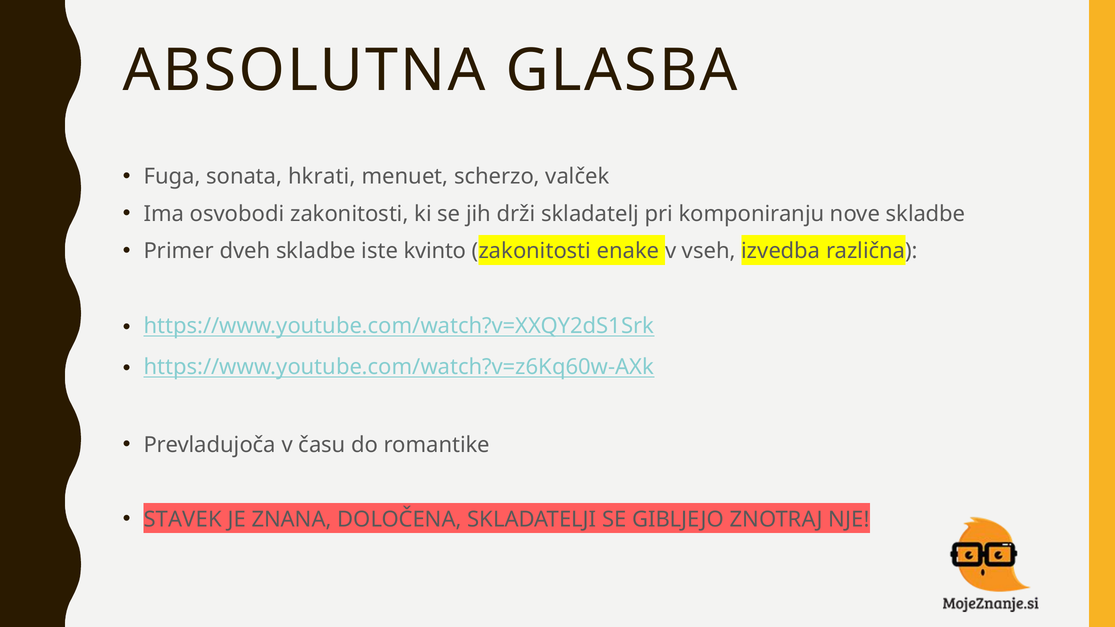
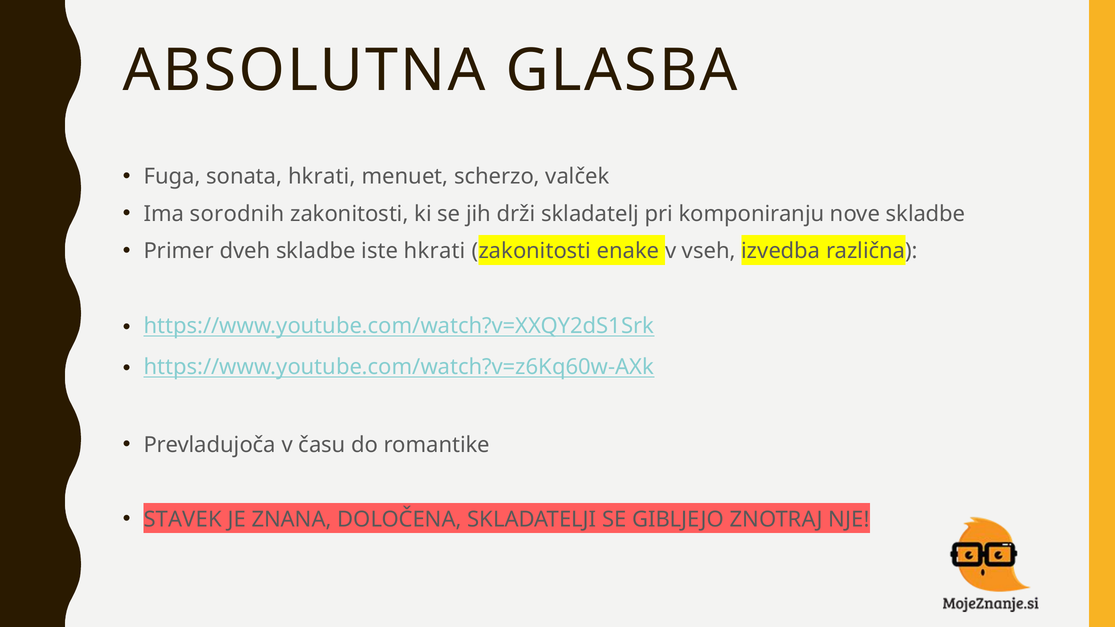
osvobodi: osvobodi -> sorodnih (237, 214)
iste kvinto: kvinto -> hkrati (435, 251)
